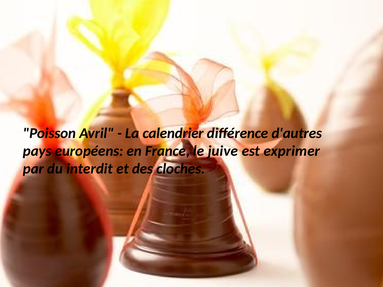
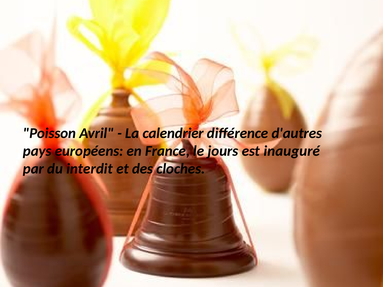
juive: juive -> jours (223, 151)
exprimer: exprimer -> inauguré (292, 151)
